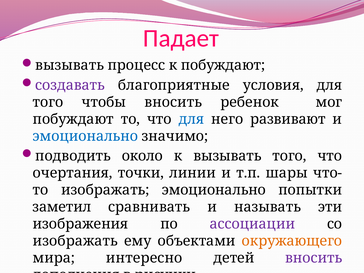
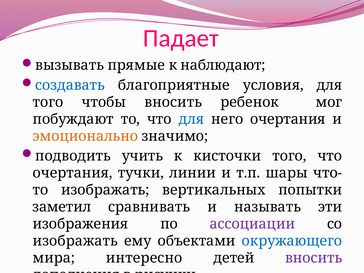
процесс: процесс -> прямые (136, 65)
к побуждают: побуждают -> наблюдают (223, 65)
создавать colour: purple -> blue (70, 85)
него развивают: развивают -> очертания (288, 119)
эмоционально colour: blue -> orange (85, 136)
около: около -> учить (142, 156)
к вызывать: вызывать -> кисточки (227, 156)
точки: точки -> тучки (141, 173)
изображать эмоционально: эмоционально -> вертикальных (214, 190)
окружающего colour: orange -> blue (292, 241)
